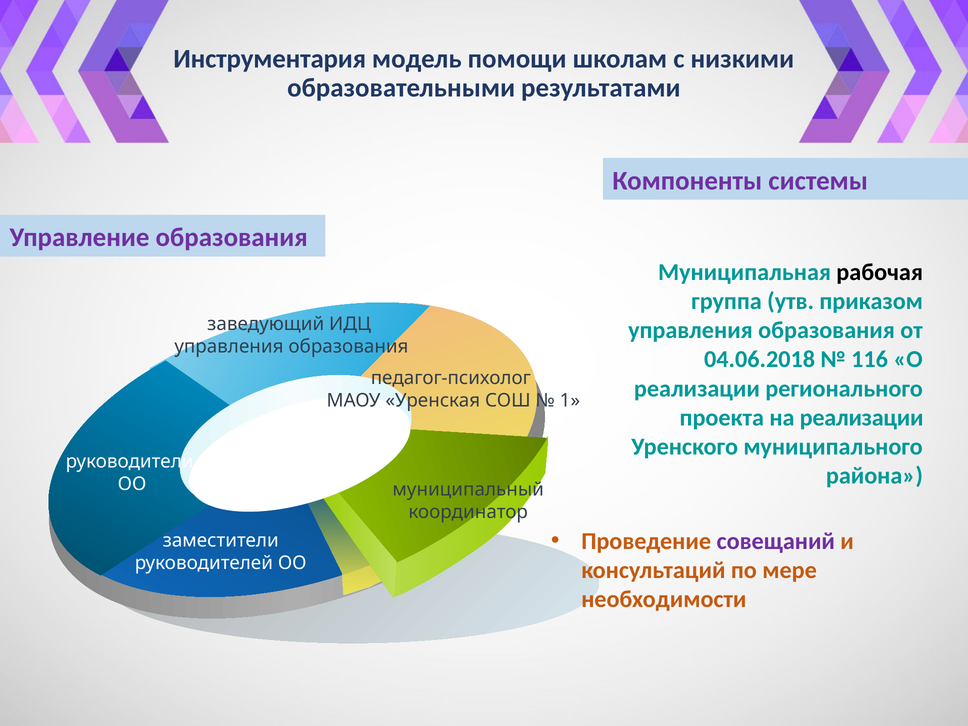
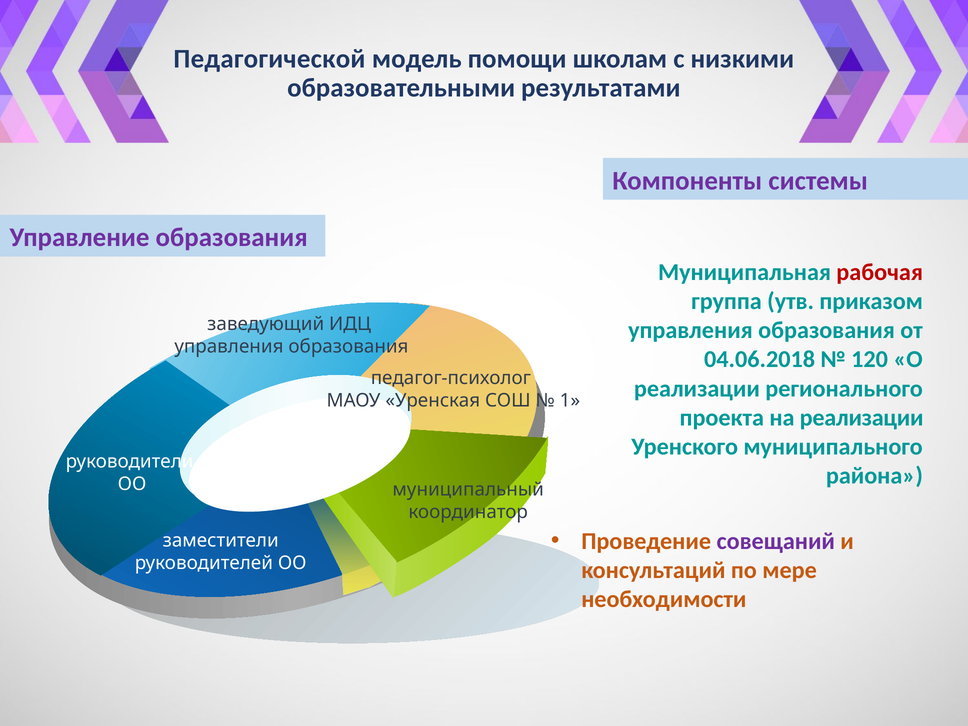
Инструментария: Инструментария -> Педагогической (269, 59)
рабочая colour: black -> red (880, 272)
116: 116 -> 120 (870, 360)
